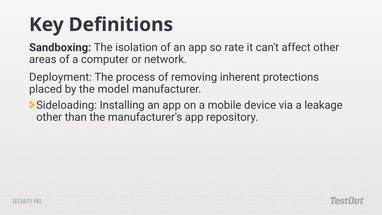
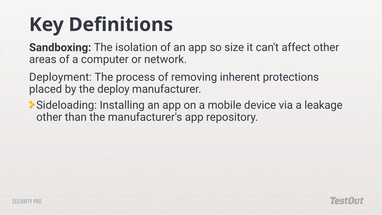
rate: rate -> size (234, 47)
model: model -> deploy (113, 89)
